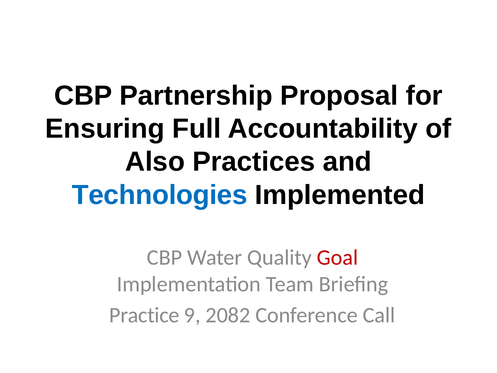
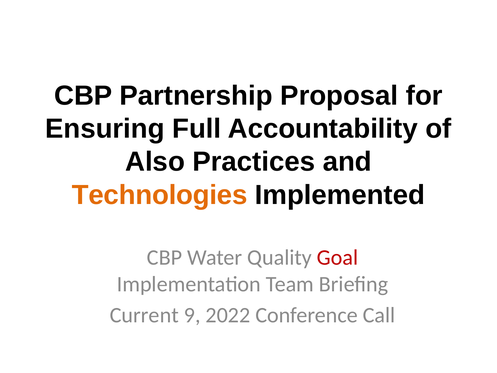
Technologies colour: blue -> orange (160, 195)
Practice: Practice -> Current (144, 315)
2082: 2082 -> 2022 (228, 315)
